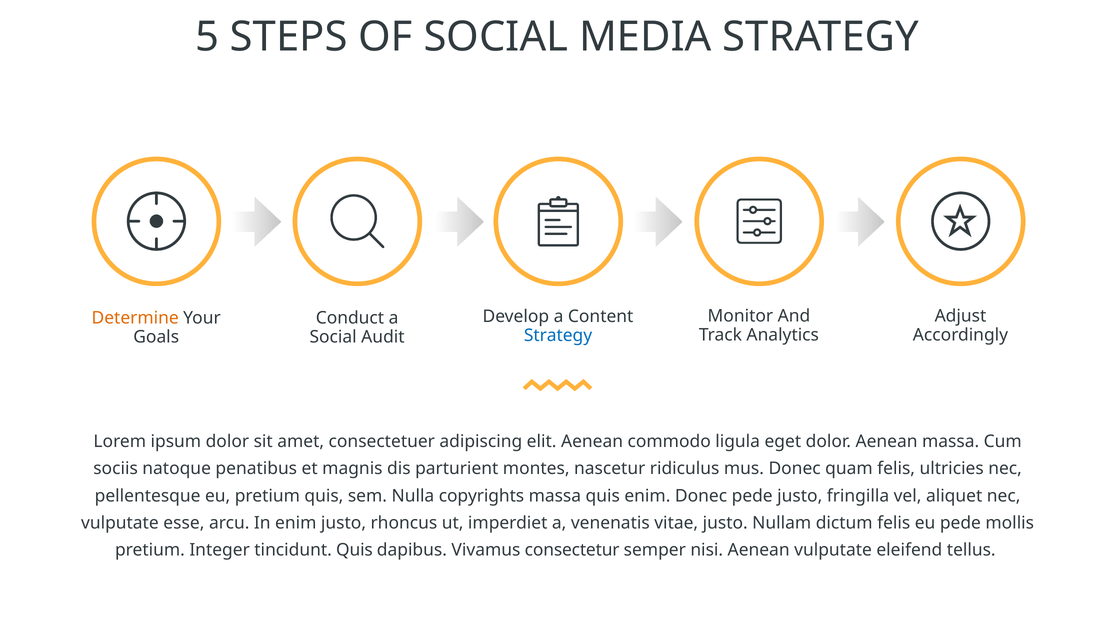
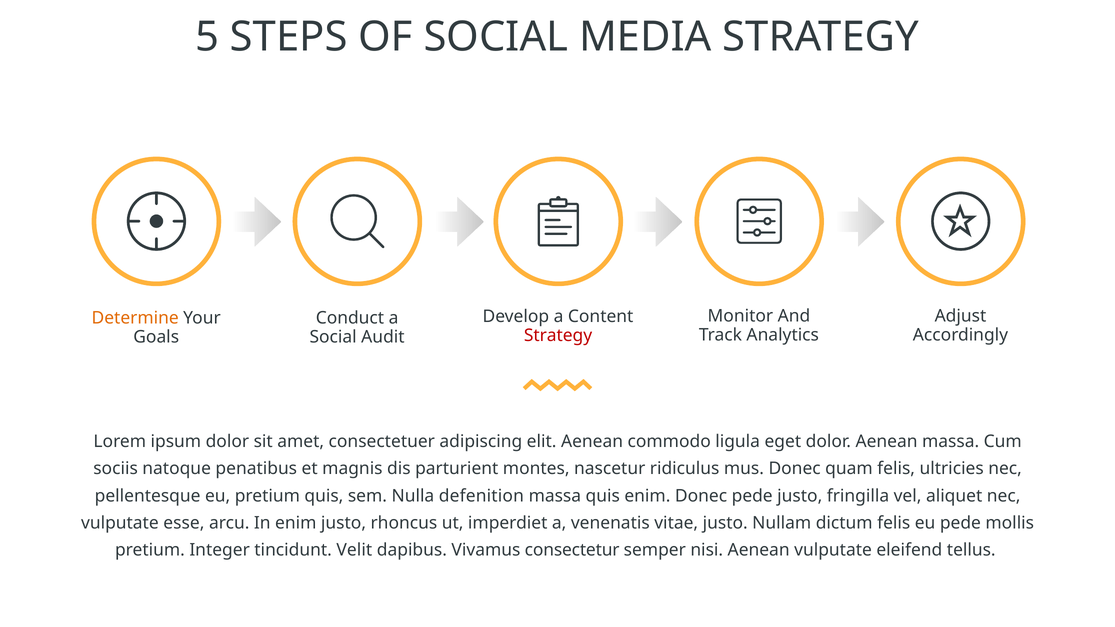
Strategy colour: blue -> red (558, 335)
copyrights: copyrights -> defenition (481, 496)
tincidunt Quis: Quis -> Velit (354, 550)
